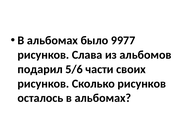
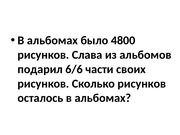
9977: 9977 -> 4800 (123, 40)
5/6: 5/6 -> 6/6 (74, 69)
